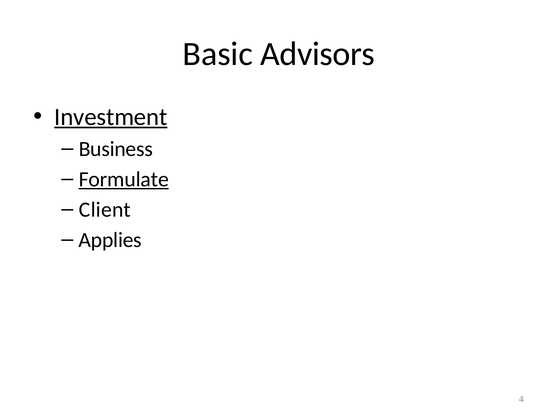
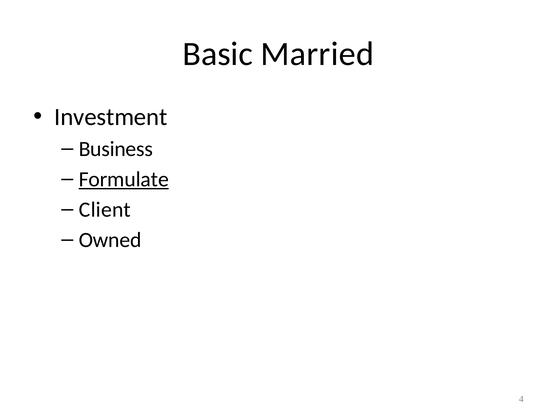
Advisors: Advisors -> Married (317, 54)
Investment underline: present -> none (111, 117)
Applies: Applies -> Owned (110, 240)
